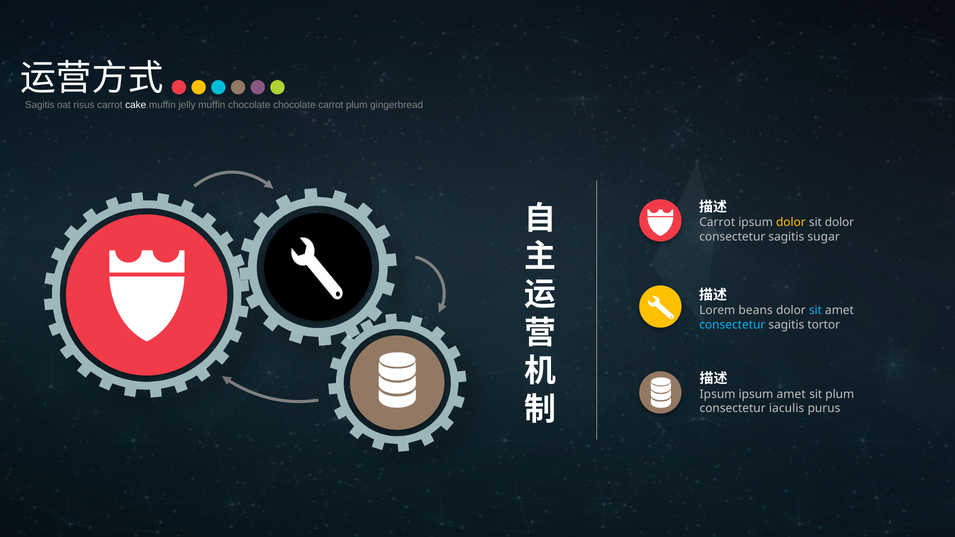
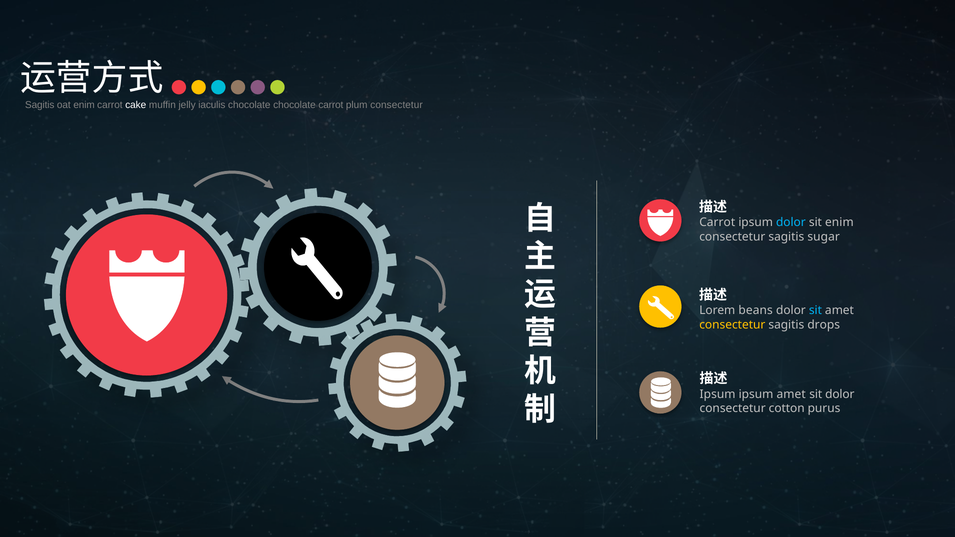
oat risus: risus -> enim (84, 105)
jelly muffin: muffin -> iaculis (212, 105)
plum gingerbread: gingerbread -> consectetur (397, 105)
dolor colour: yellow -> light blue (791, 222)
sit dolor: dolor -> enim (839, 222)
consectetur colour: light blue -> yellow (732, 325)
tortor: tortor -> drops (824, 325)
sit plum: plum -> dolor (840, 394)
iaculis: iaculis -> cotton (787, 409)
